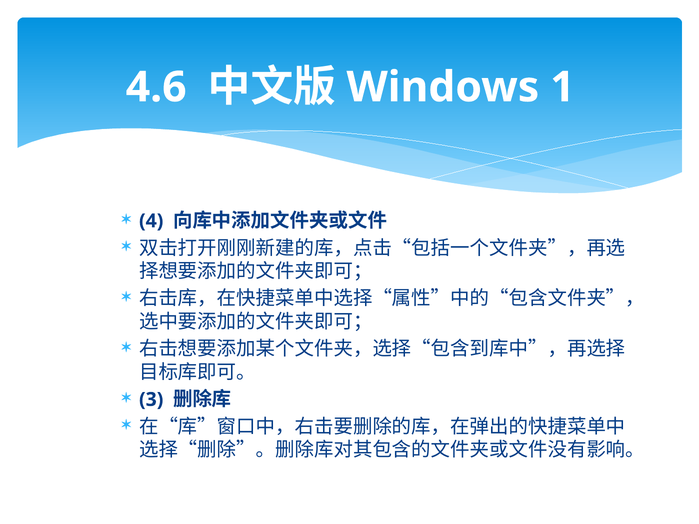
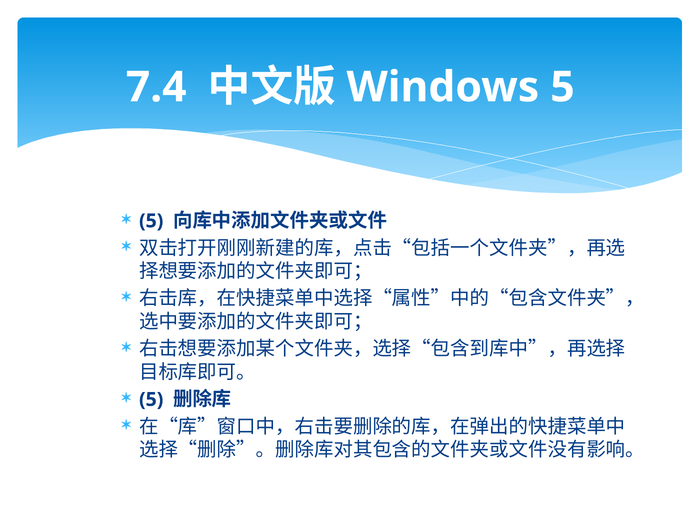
4.6: 4.6 -> 7.4 (156, 87)
1: 1 -> 5 (562, 87)
4: 4 -> 5 (151, 221)
3: 3 -> 5 (151, 400)
